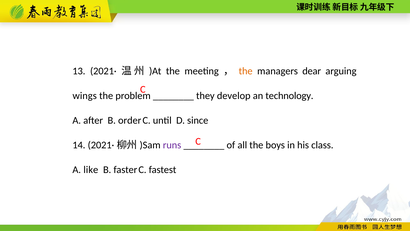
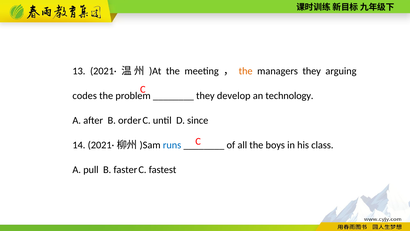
managers dear: dear -> they (312, 71)
wings: wings -> codes (85, 96)
runs colour: purple -> blue (172, 145)
like: like -> pull (91, 170)
